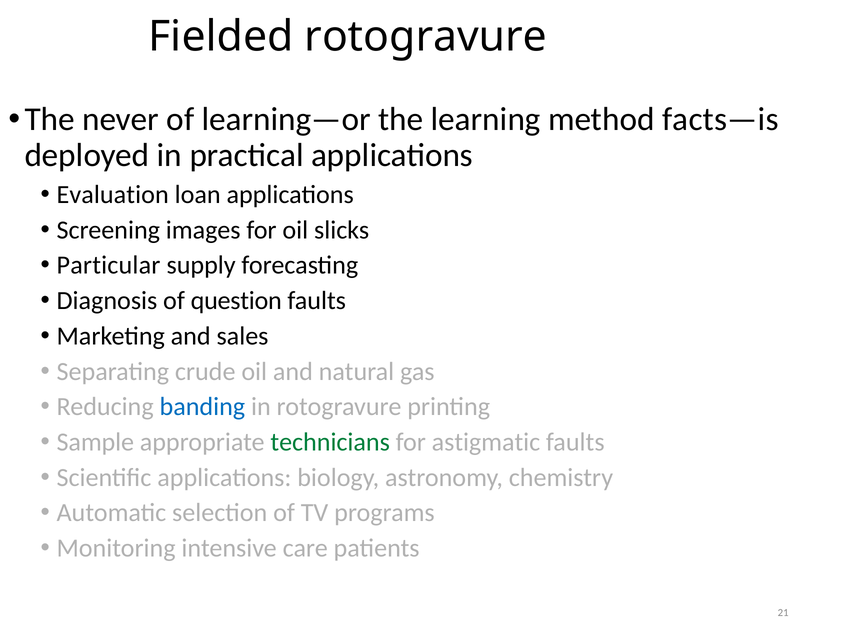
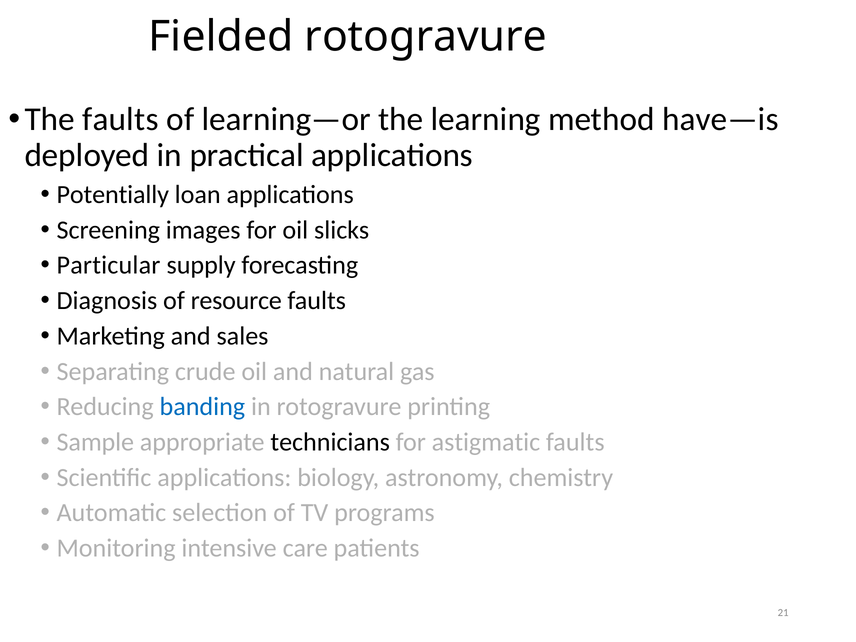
The never: never -> faults (120, 119)
facts—is: facts—is -> have—is (720, 119)
Evaluation: Evaluation -> Potentially (113, 195)
question: question -> resource (236, 301)
technicians colour: green -> black (330, 442)
